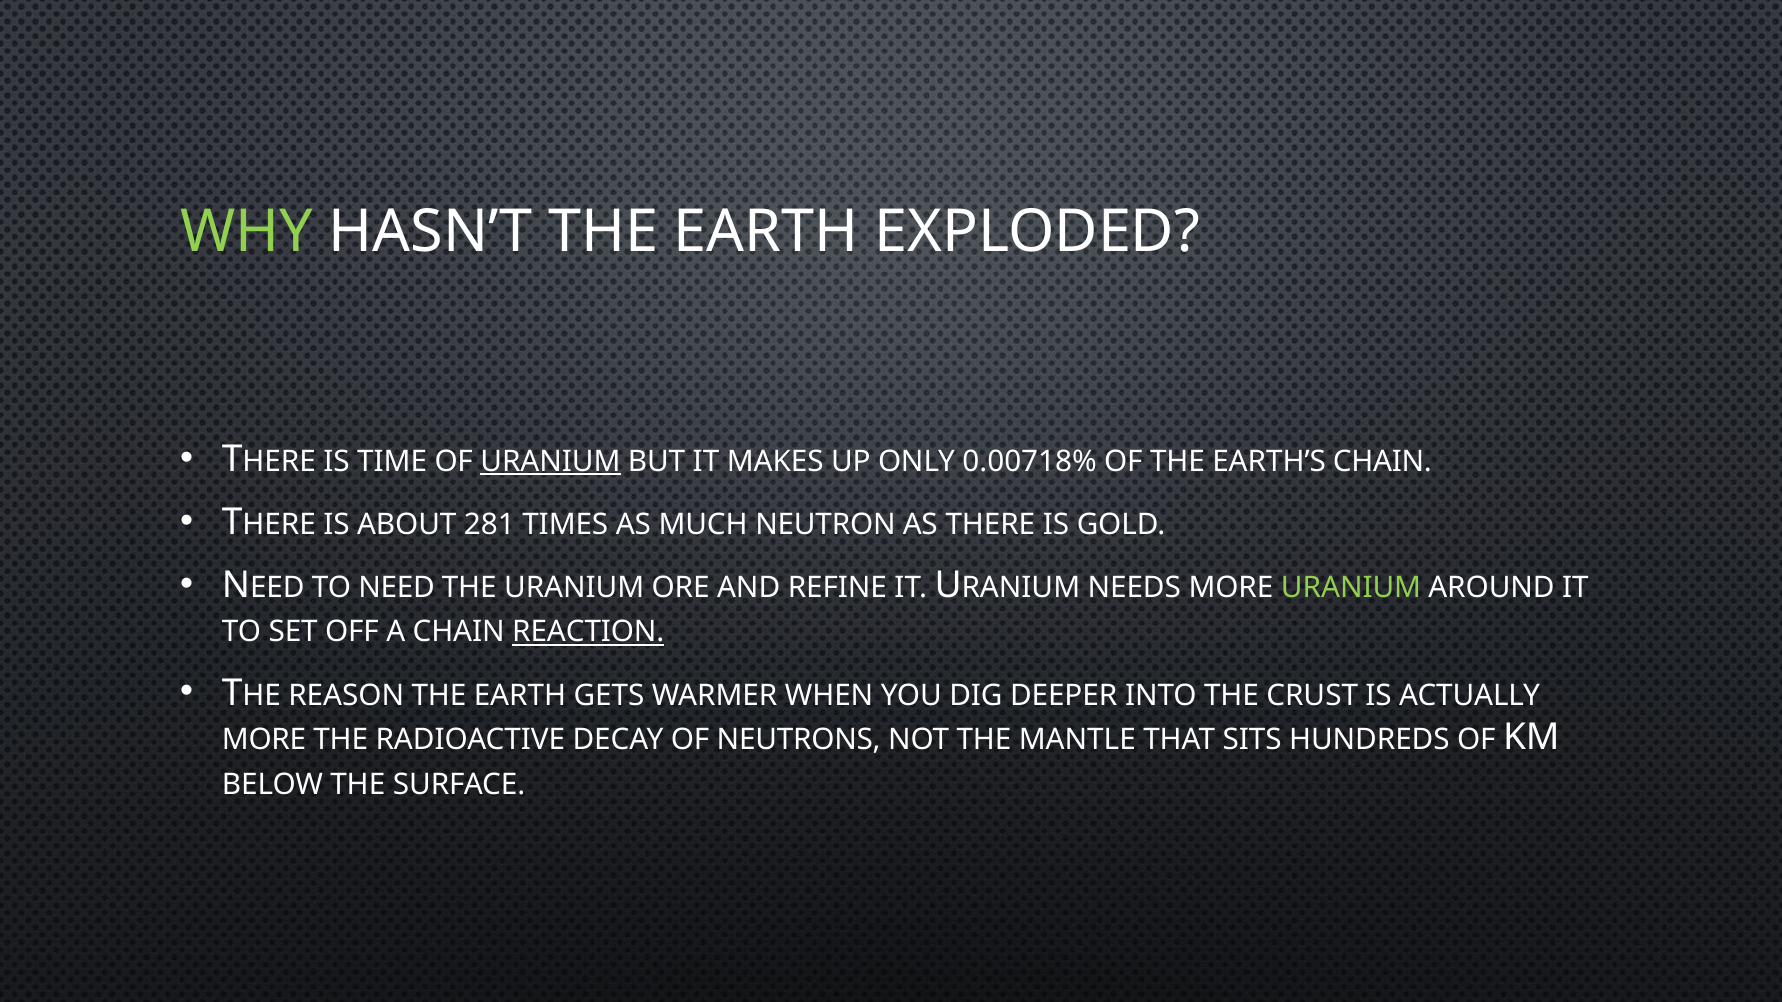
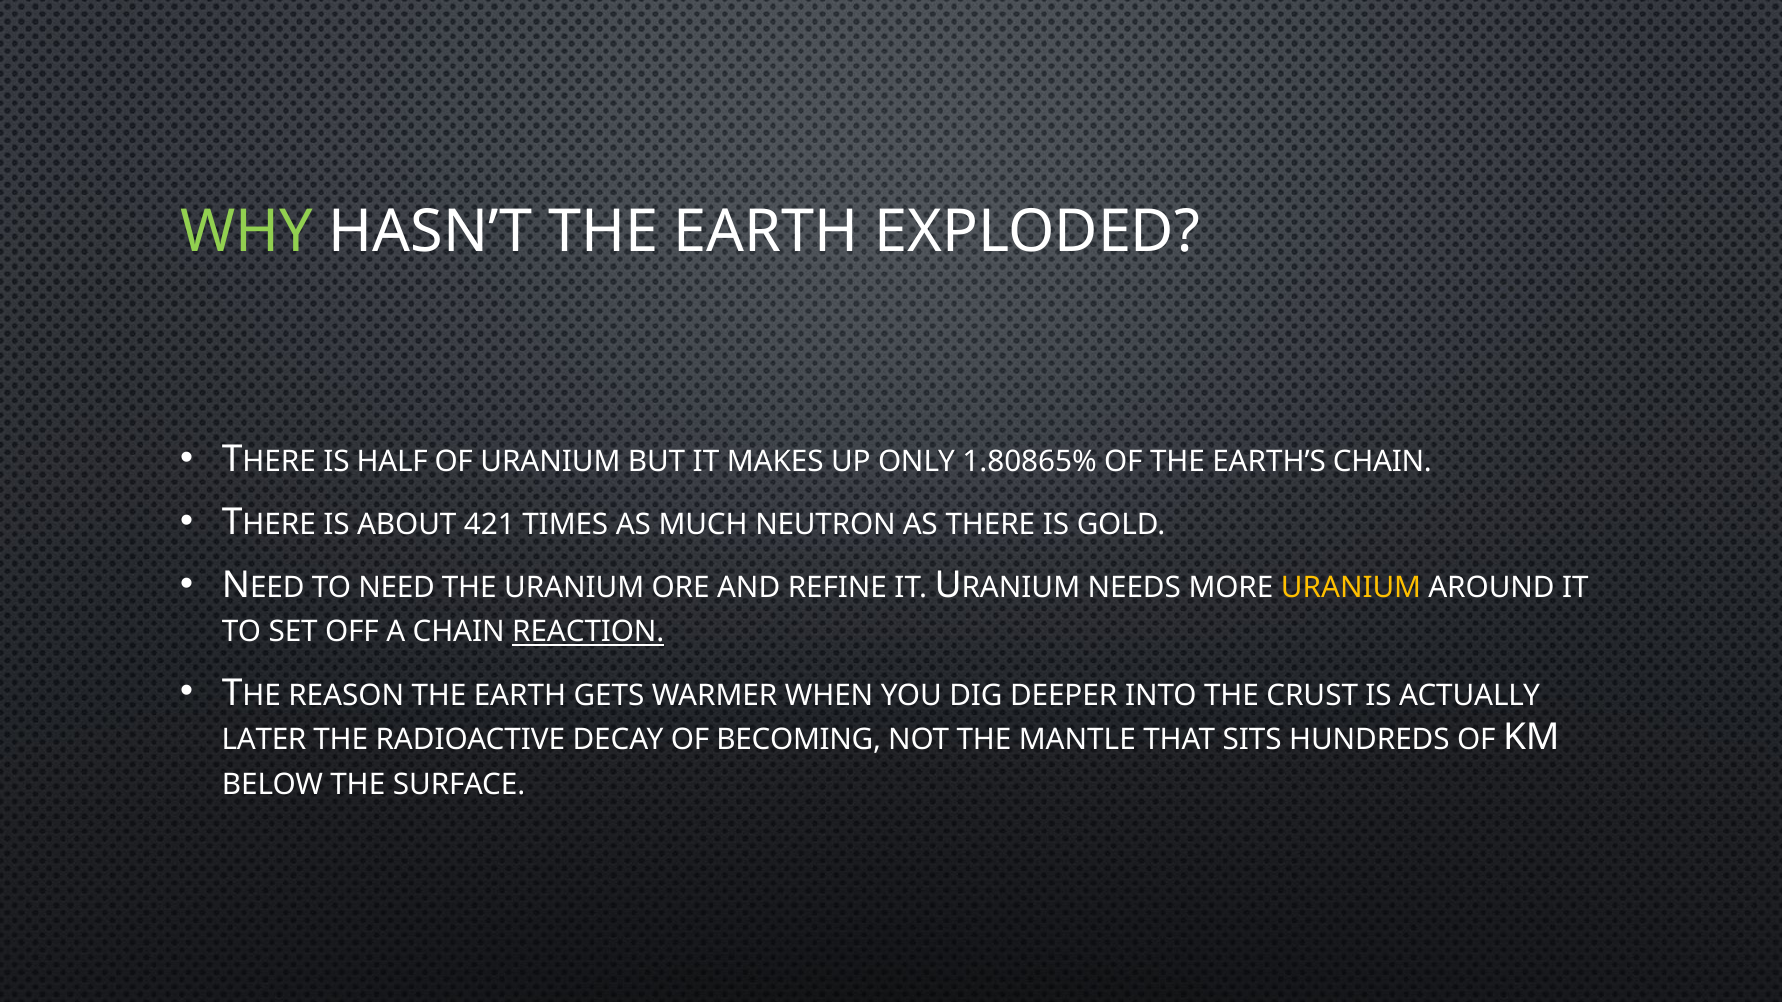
TIME: TIME -> HALF (392, 462)
URANIUM underline: present -> none (550, 462)
0.00718%: 0.00718% -> 1.80865% (1030, 462)
281: 281 -> 421 (489, 525)
URANIUM colour: light green -> yellow (1351, 588)
MORE: MORE -> LATER (264, 740)
NEUTRONS: NEUTRONS -> BECOMING (799, 740)
